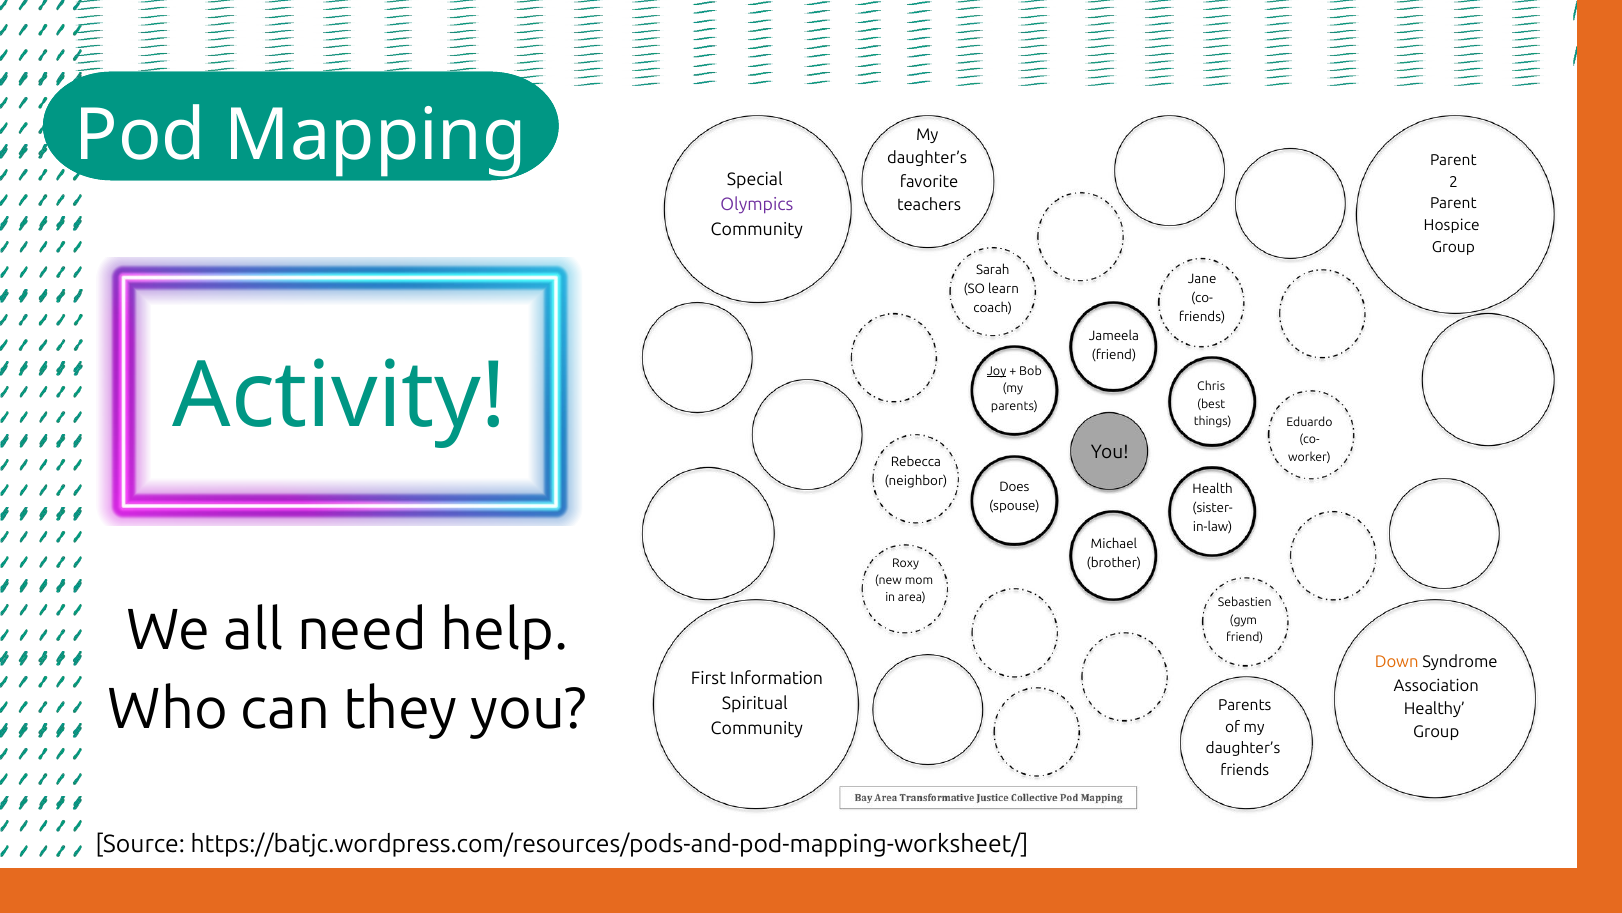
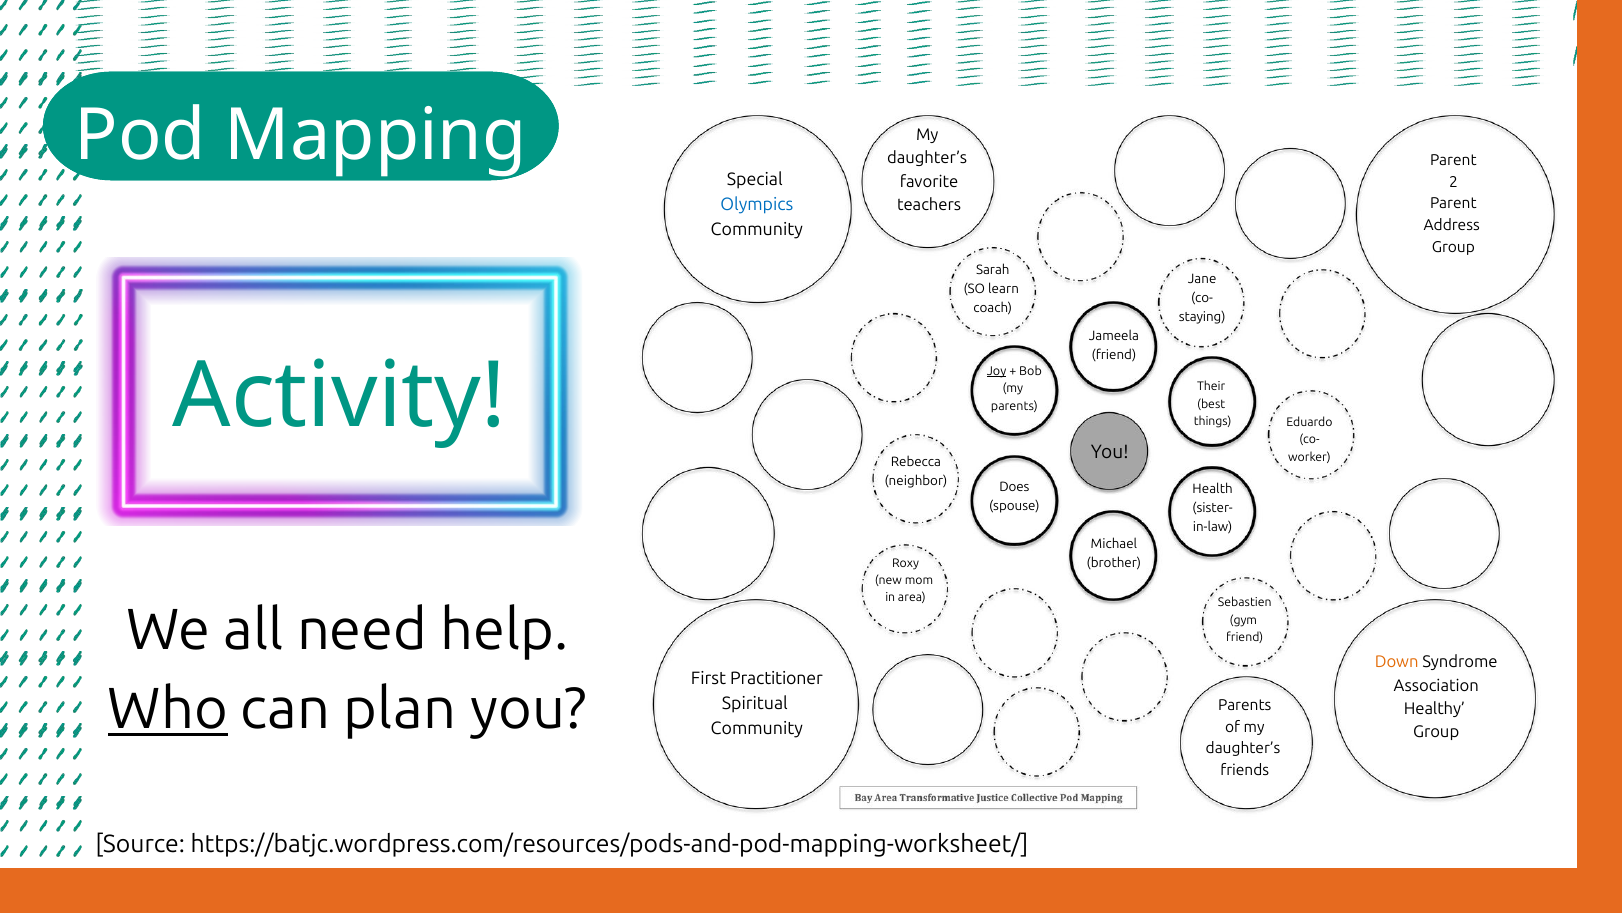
Olympics colour: purple -> blue (757, 204)
Hospice: Hospice -> Address (1452, 225)
friends: friends -> staying (1202, 316)
Chris: Chris -> Their (1211, 387)
Information: Information -> Practitioner (776, 678)
Who underline: none -> present (168, 709)
they: they -> plan (400, 709)
